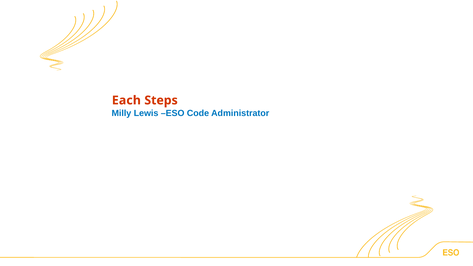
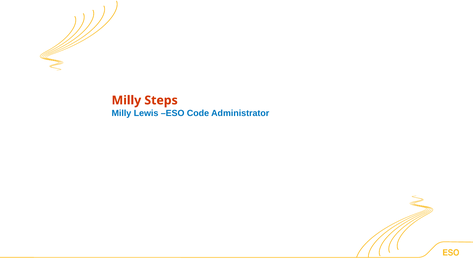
Each: Each -> Milly (126, 100)
